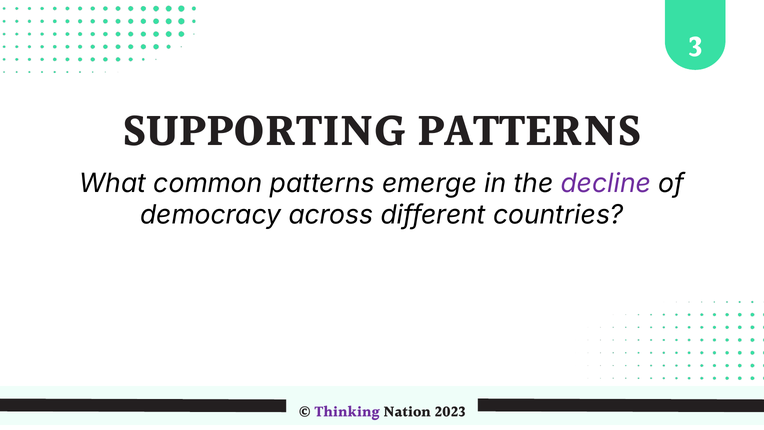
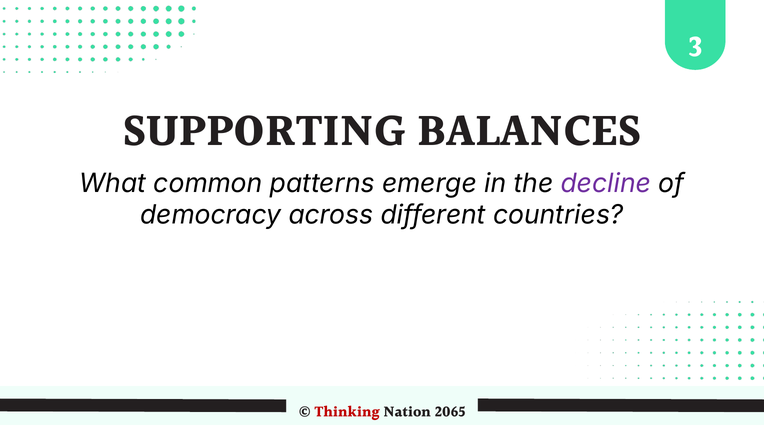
SUPPORTING PATTERNS: PATTERNS -> BALANCES (529, 132)
Thinking colour: purple -> red (347, 412)
2023: 2023 -> 2065 (450, 412)
